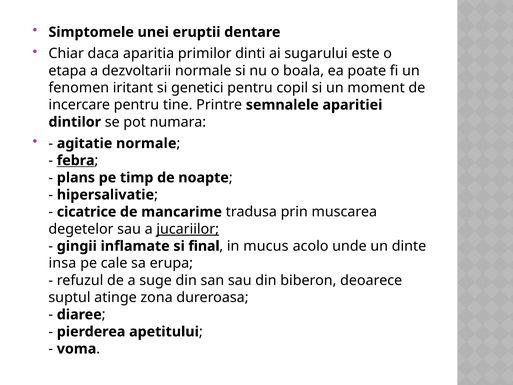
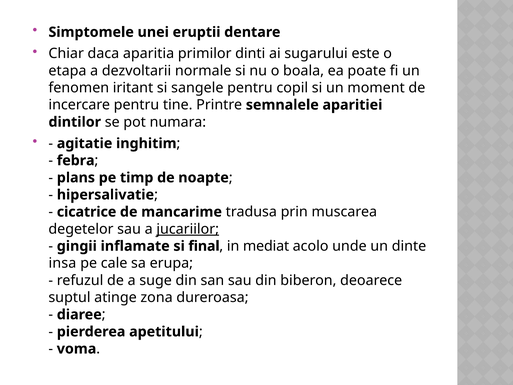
genetici: genetici -> sangele (197, 88)
agitatie normale: normale -> inghitim (146, 143)
febra underline: present -> none (76, 160)
mucus: mucus -> mediat (266, 246)
